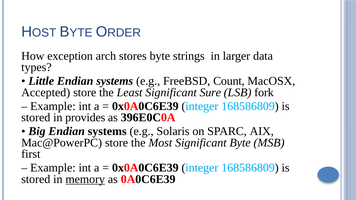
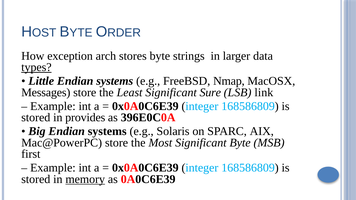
types underline: none -> present (36, 67)
Count: Count -> Nmap (229, 81)
Accepted: Accepted -> Messages (46, 93)
fork: fork -> link (264, 93)
